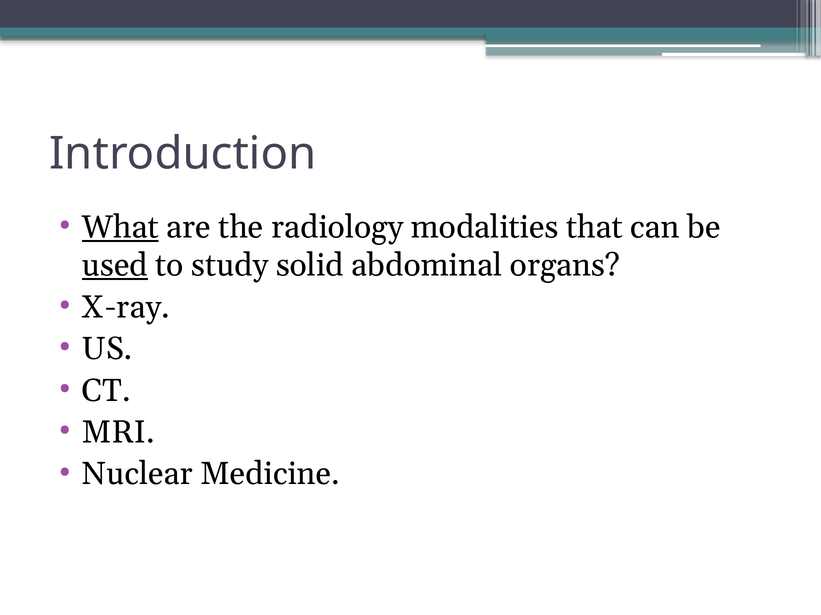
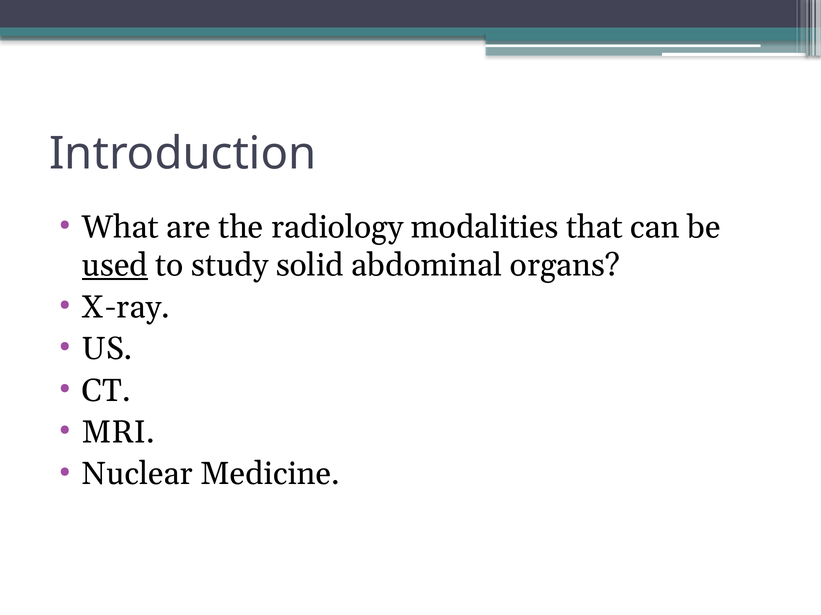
What underline: present -> none (120, 227)
